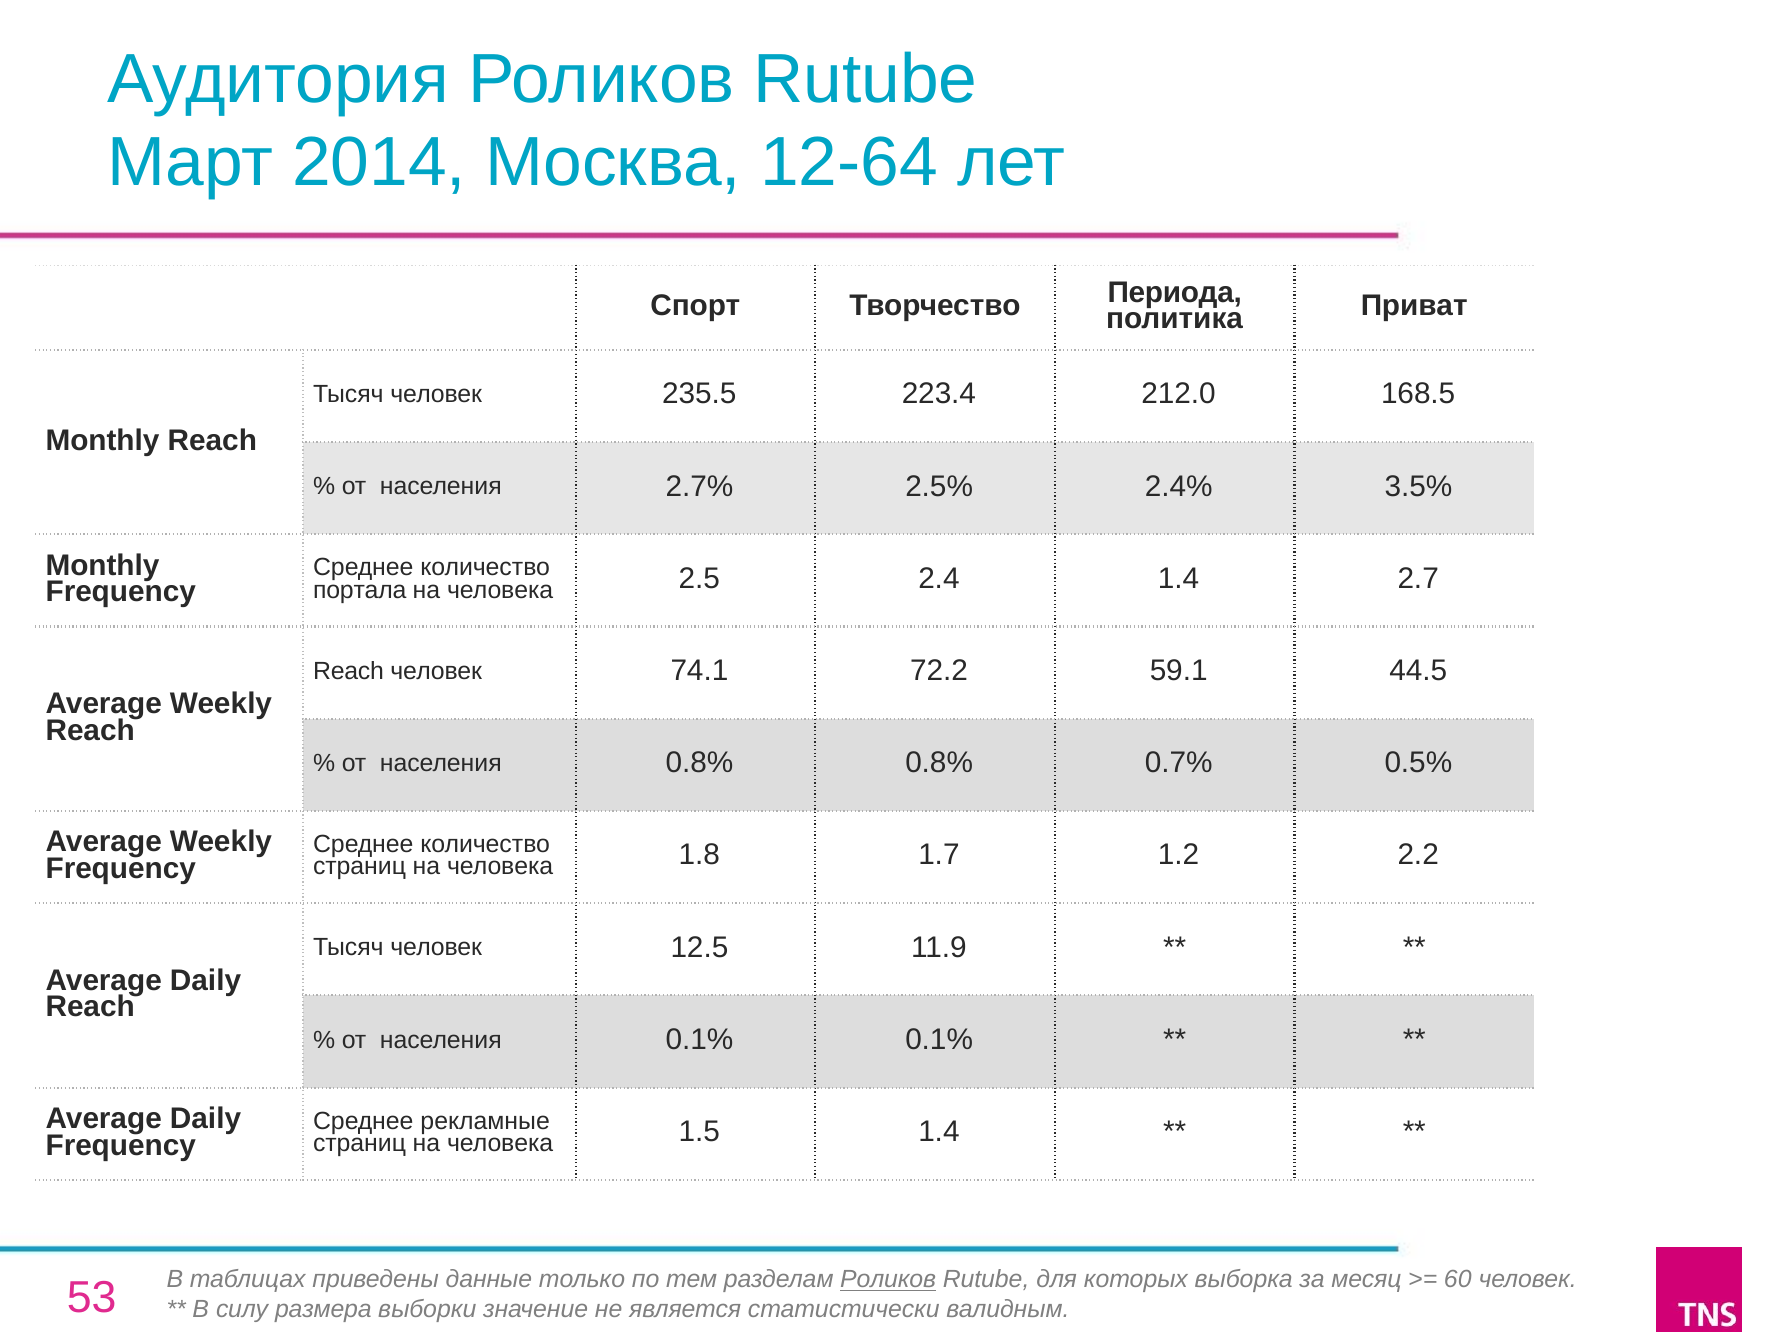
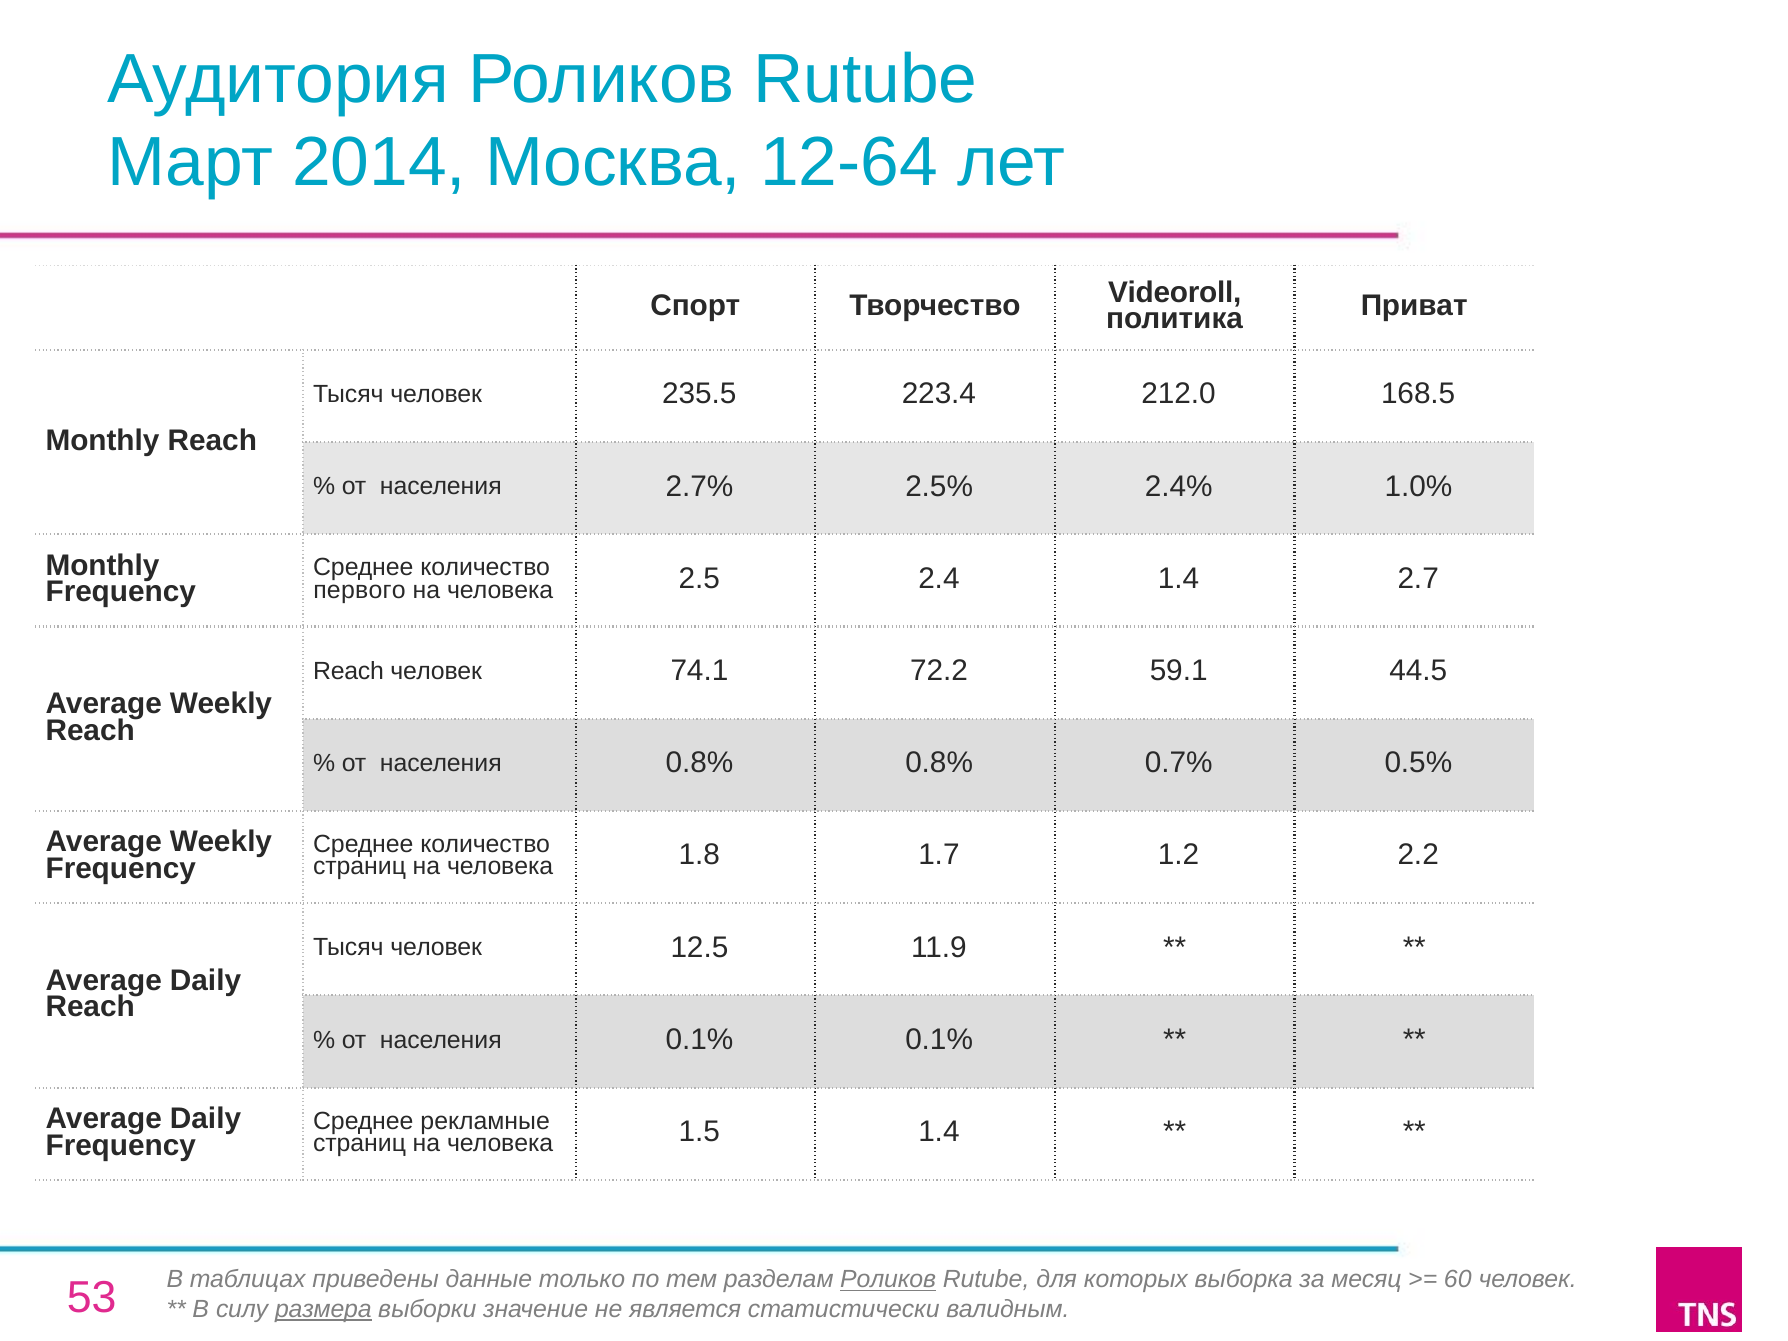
Периода: Периода -> Videoroll (1175, 292)
3.5%: 3.5% -> 1.0% (1418, 486)
портала: портала -> первого (360, 590)
размера underline: none -> present (323, 1309)
